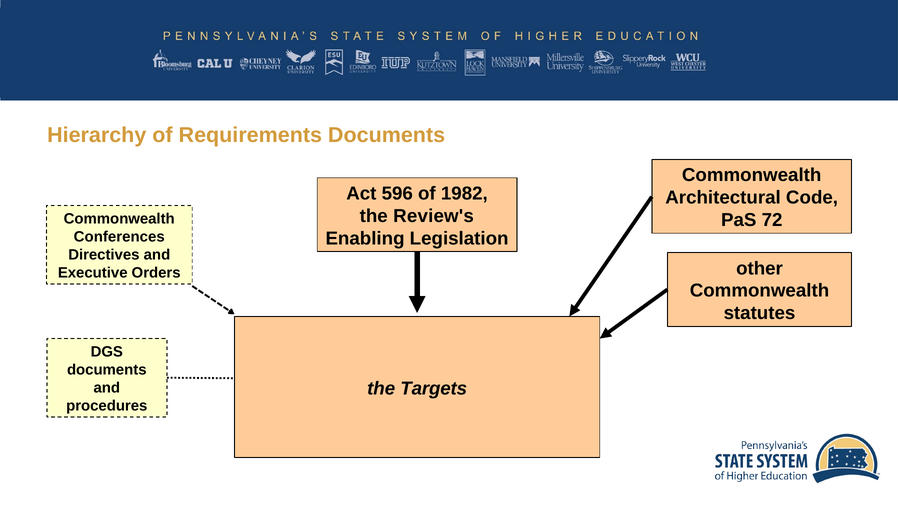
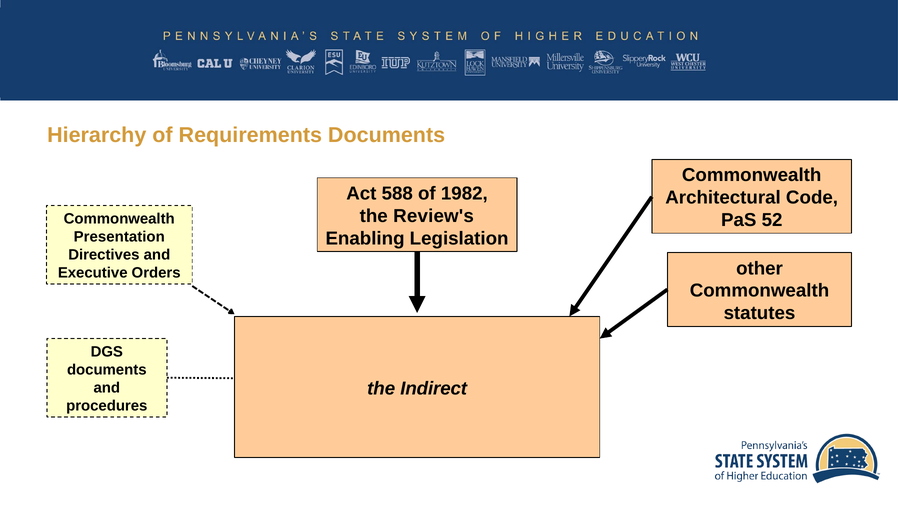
596: 596 -> 588 (397, 194)
72: 72 -> 52 (772, 220)
Conferences: Conferences -> Presentation (119, 237)
Targets: Targets -> Indirect (434, 388)
